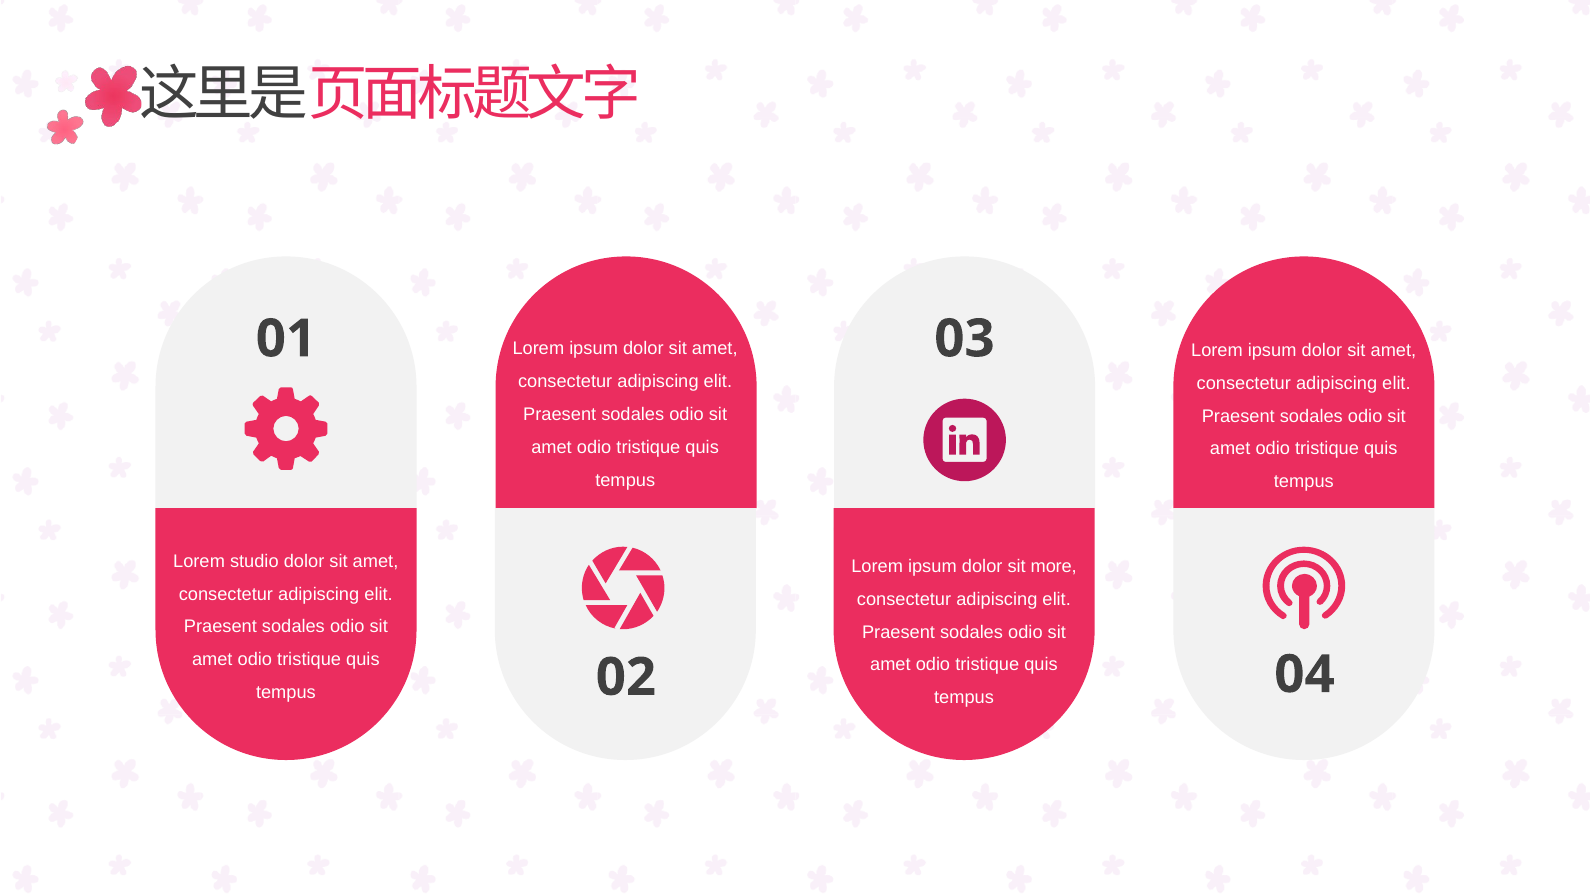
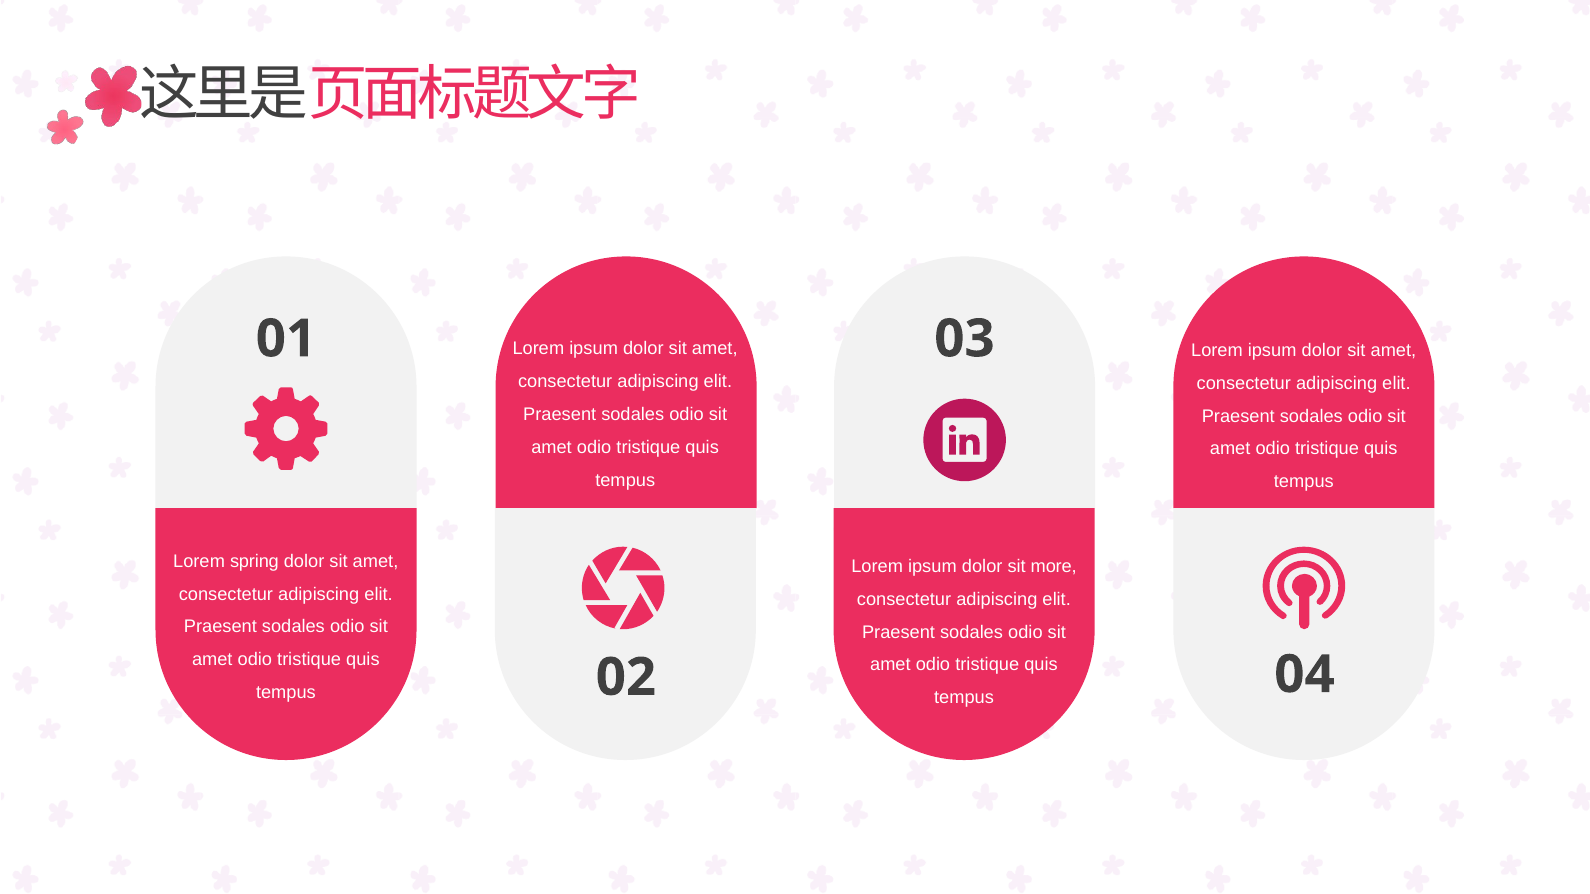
studio: studio -> spring (254, 562)
